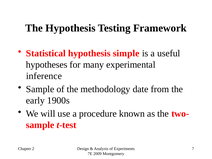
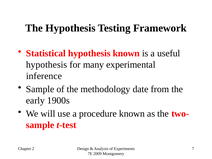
hypothesis simple: simple -> known (126, 53)
hypotheses: hypotheses -> hypothesis (47, 65)
